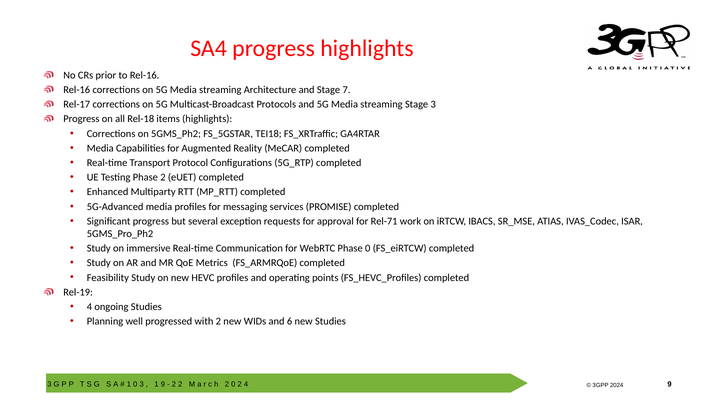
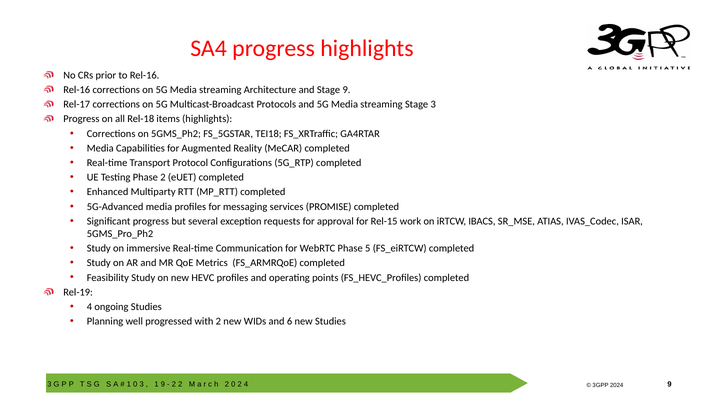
Stage 7: 7 -> 9 (346, 90)
Rel-71: Rel-71 -> Rel-15 (384, 221)
Phase 0: 0 -> 5 (368, 248)
